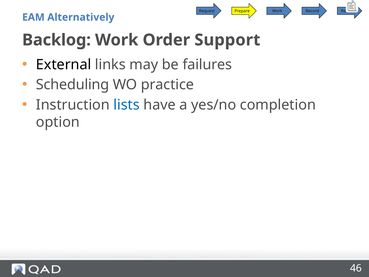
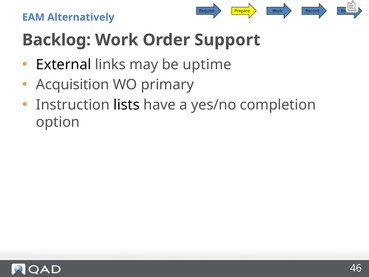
failures: failures -> uptime (207, 65)
Scheduling: Scheduling -> Acquisition (73, 85)
practice: practice -> primary (167, 85)
lists colour: blue -> black (127, 105)
